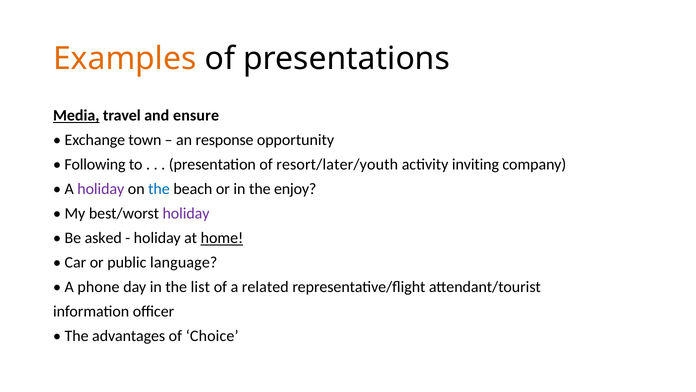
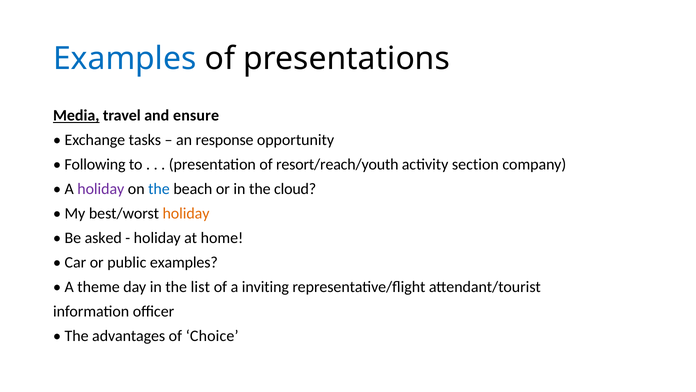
Examples colour: orange -> blue (125, 58)
town: town -> tasks (145, 140)
resort/later/youth: resort/later/youth -> resort/reach/youth (337, 164)
inviting: inviting -> section (475, 164)
enjoy: enjoy -> cloud (295, 189)
holiday colour: purple -> orange (186, 213)
home underline: present -> none (222, 238)
public language: language -> examples (184, 262)
phone: phone -> theme (99, 287)
related: related -> inviting (265, 287)
